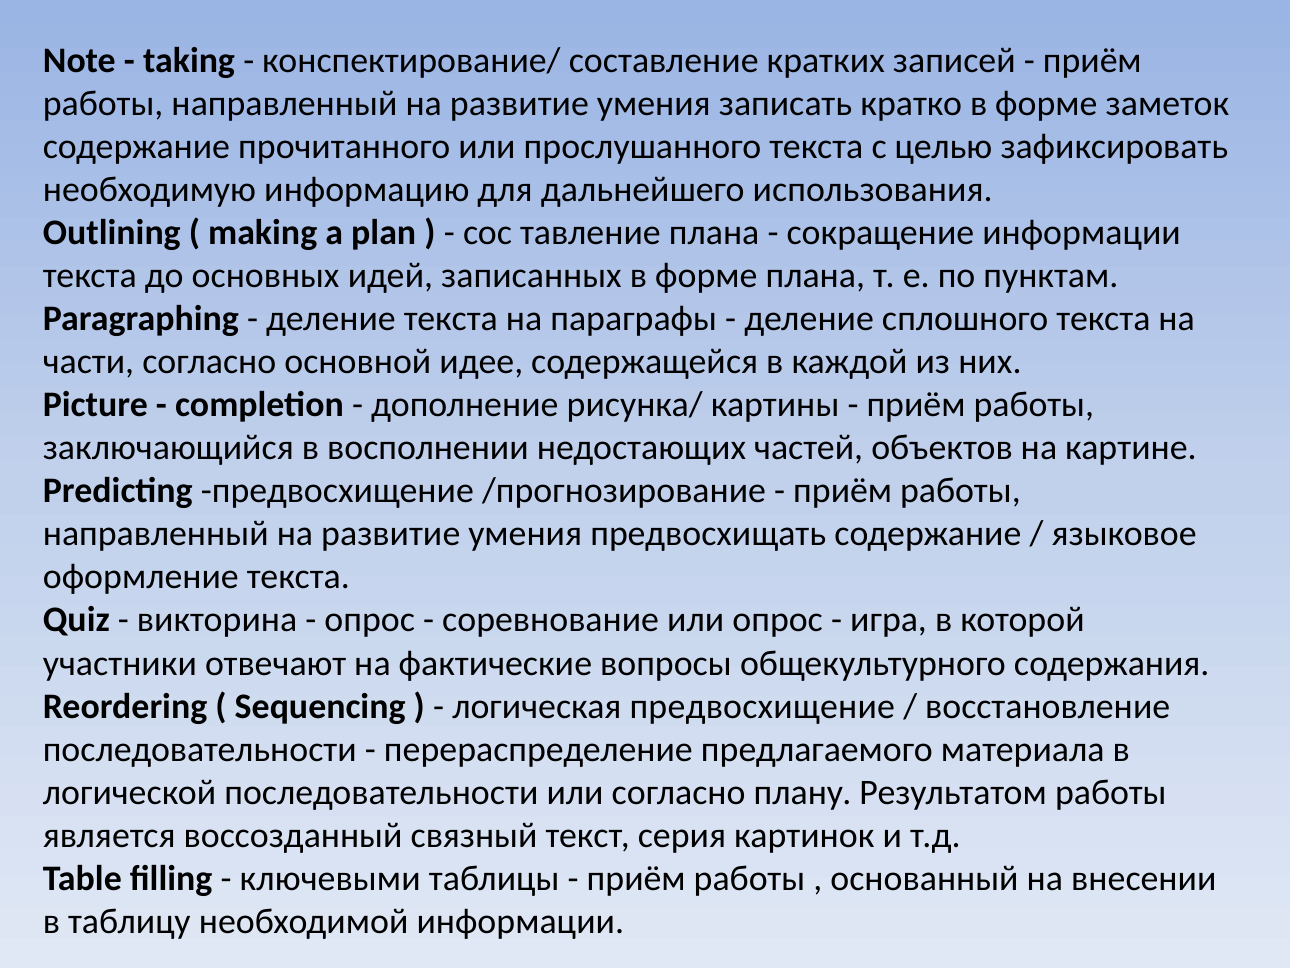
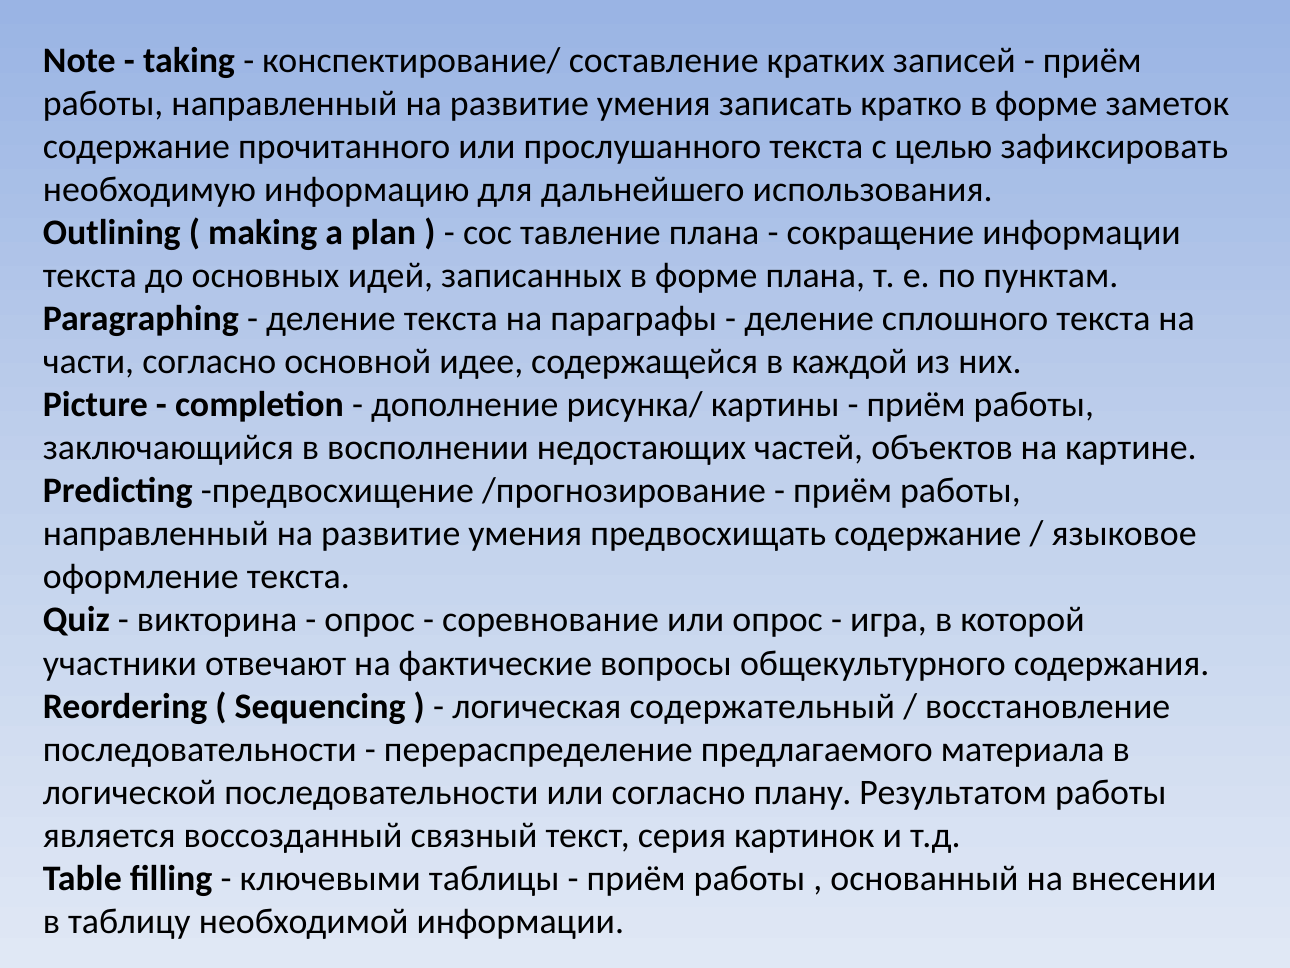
логическая предвосхищение: предвосхищение -> содержательный (762, 706)
